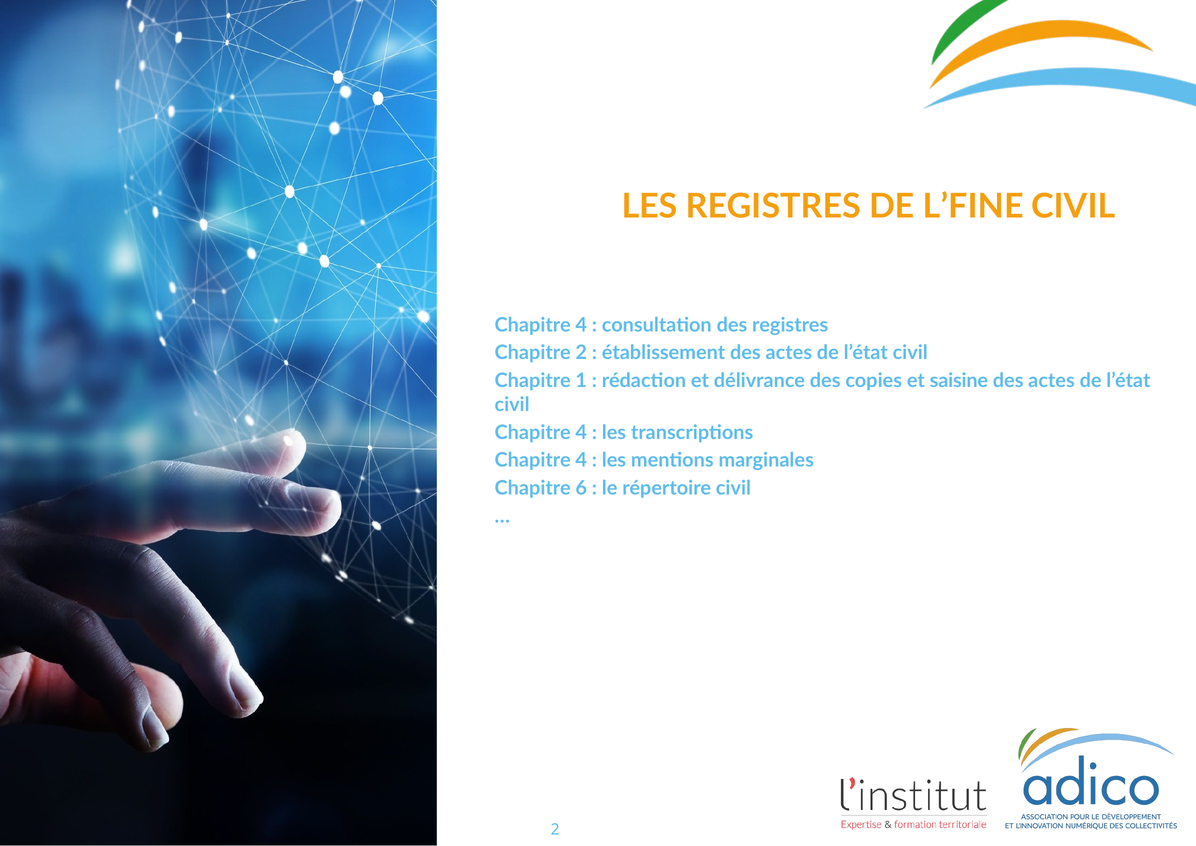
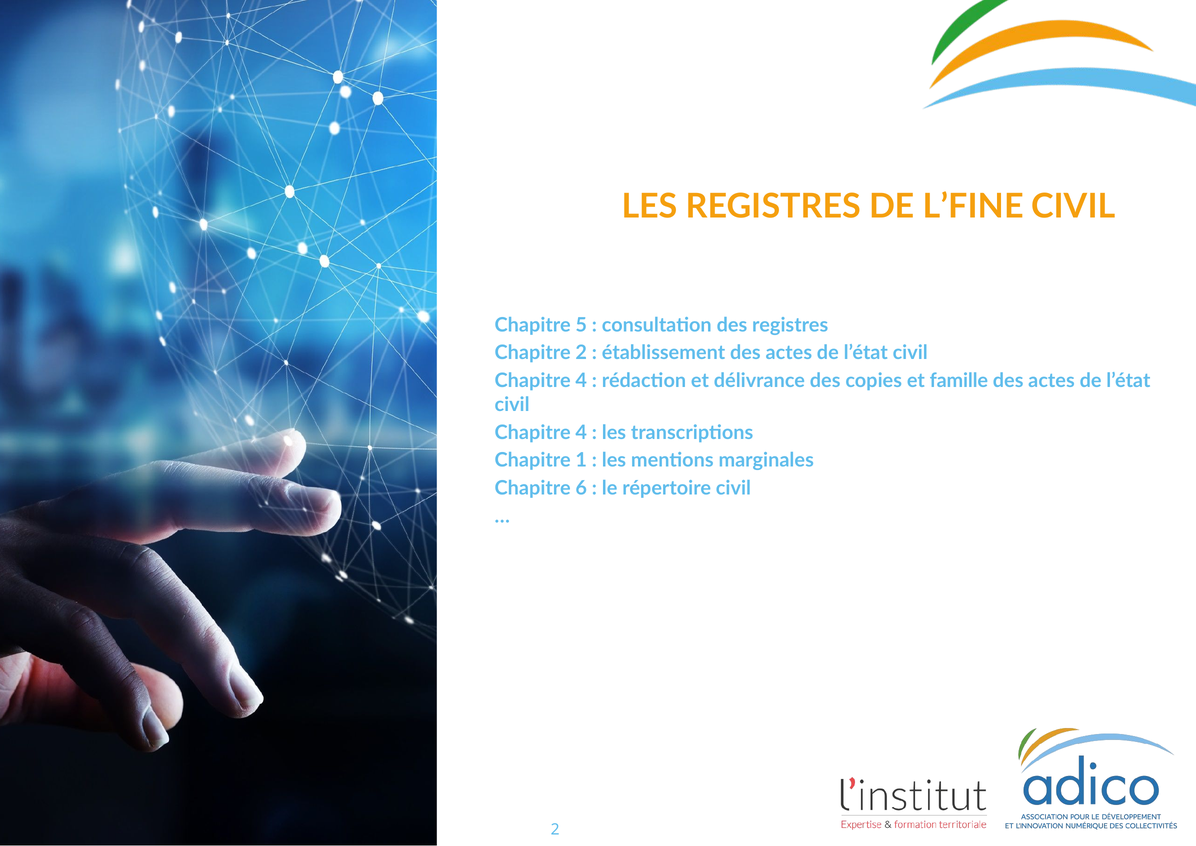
4: 4 -> 5 (581, 325)
1: 1 -> 4 (581, 381)
saisine: saisine -> famille (959, 381)
4: 4 -> 1 (581, 460)
